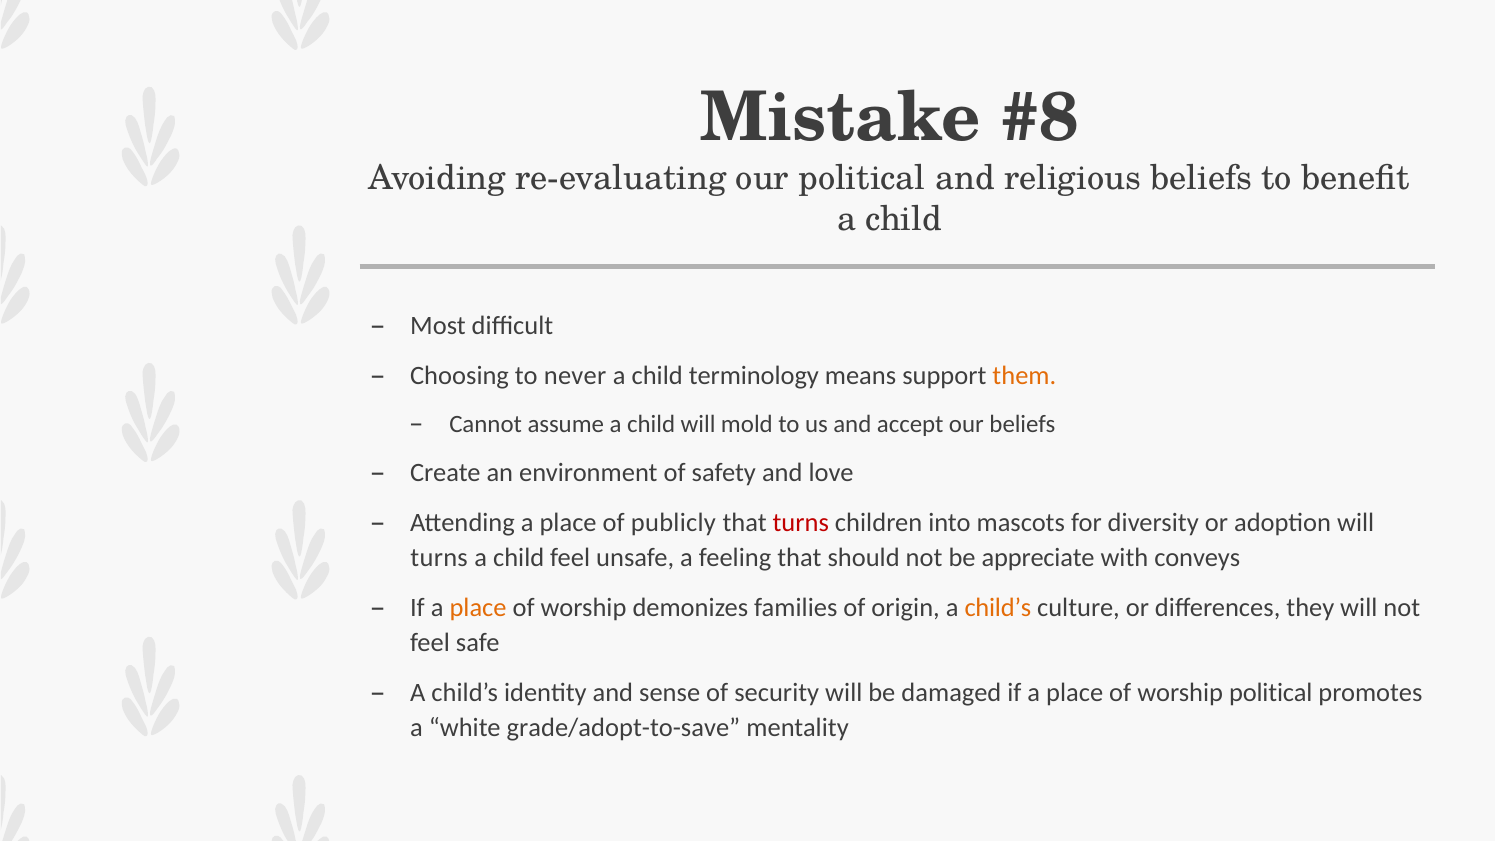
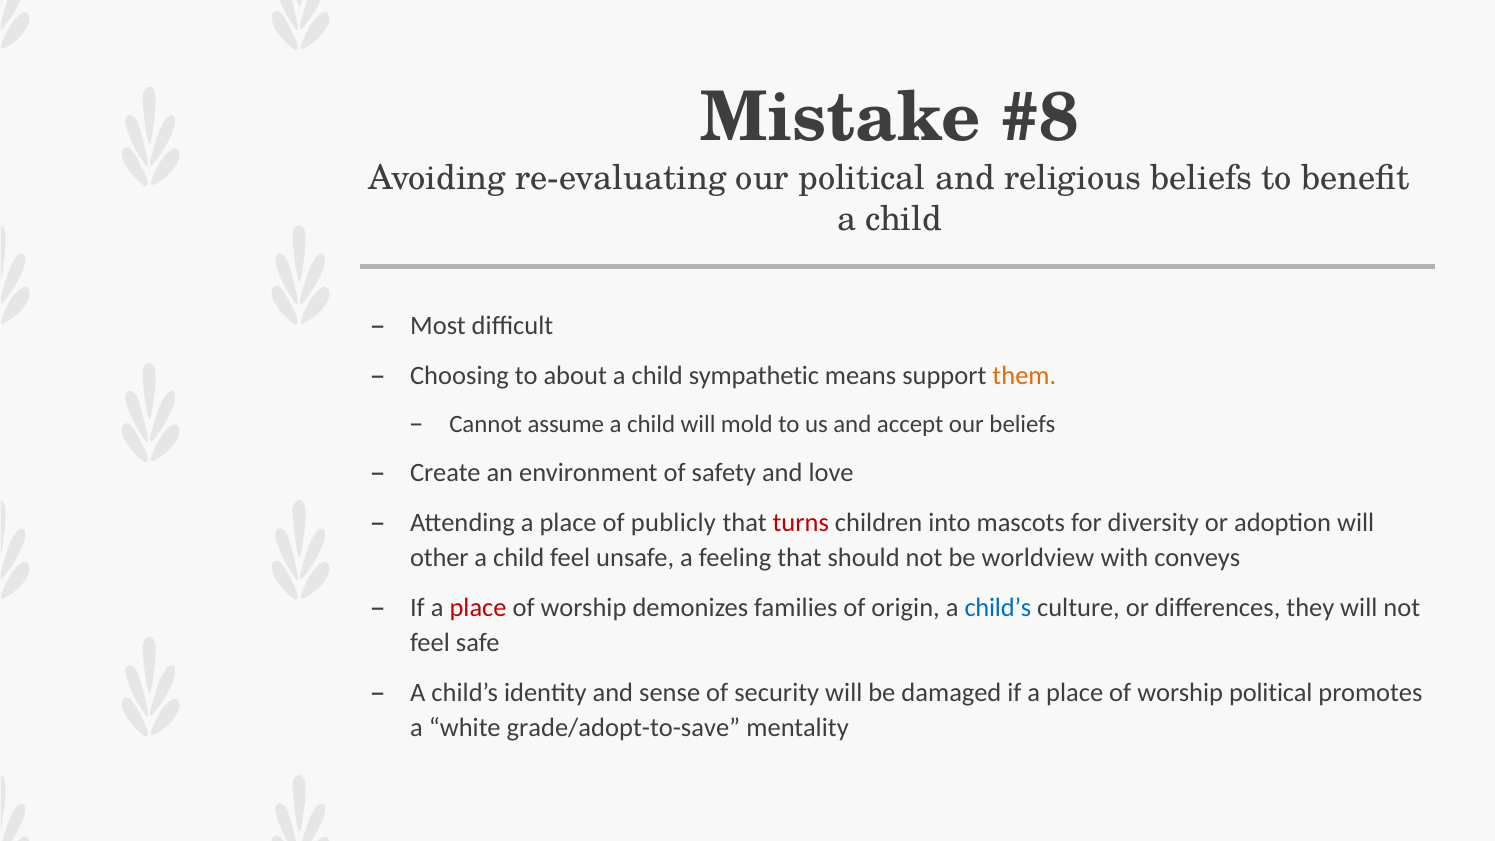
never: never -> about (575, 376)
terminology: terminology -> sympathetic (754, 376)
turns: turns -> other (439, 558)
appreciate: appreciate -> worldview (1038, 558)
place colour: orange -> red (478, 608)
child’s colour: orange -> blue (998, 608)
